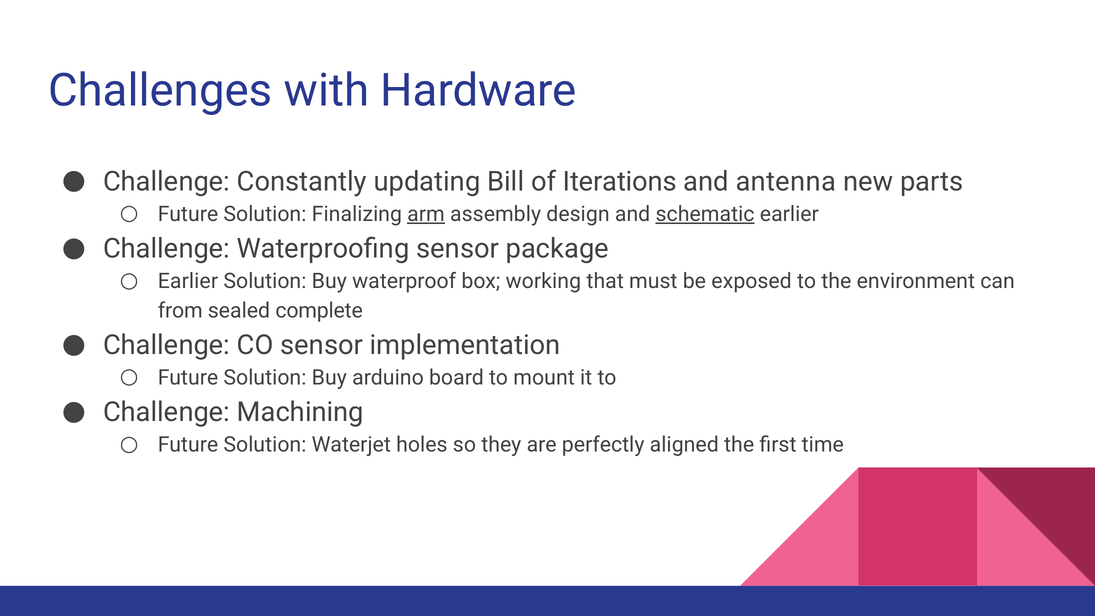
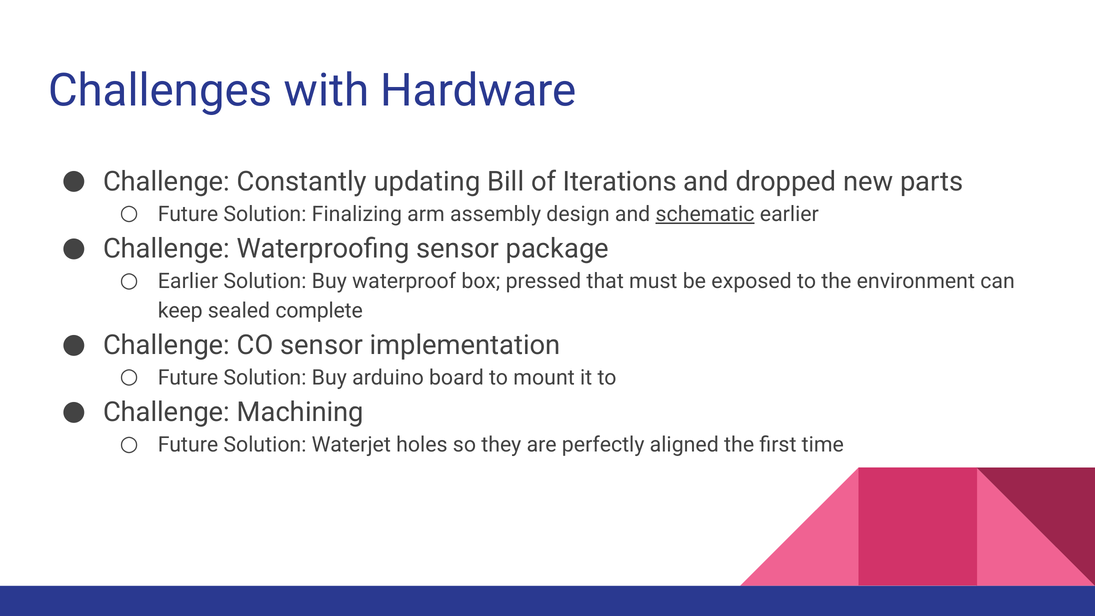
antenna: antenna -> dropped (786, 181)
arm underline: present -> none (426, 214)
working: working -> pressed (543, 281)
from: from -> keep (180, 311)
